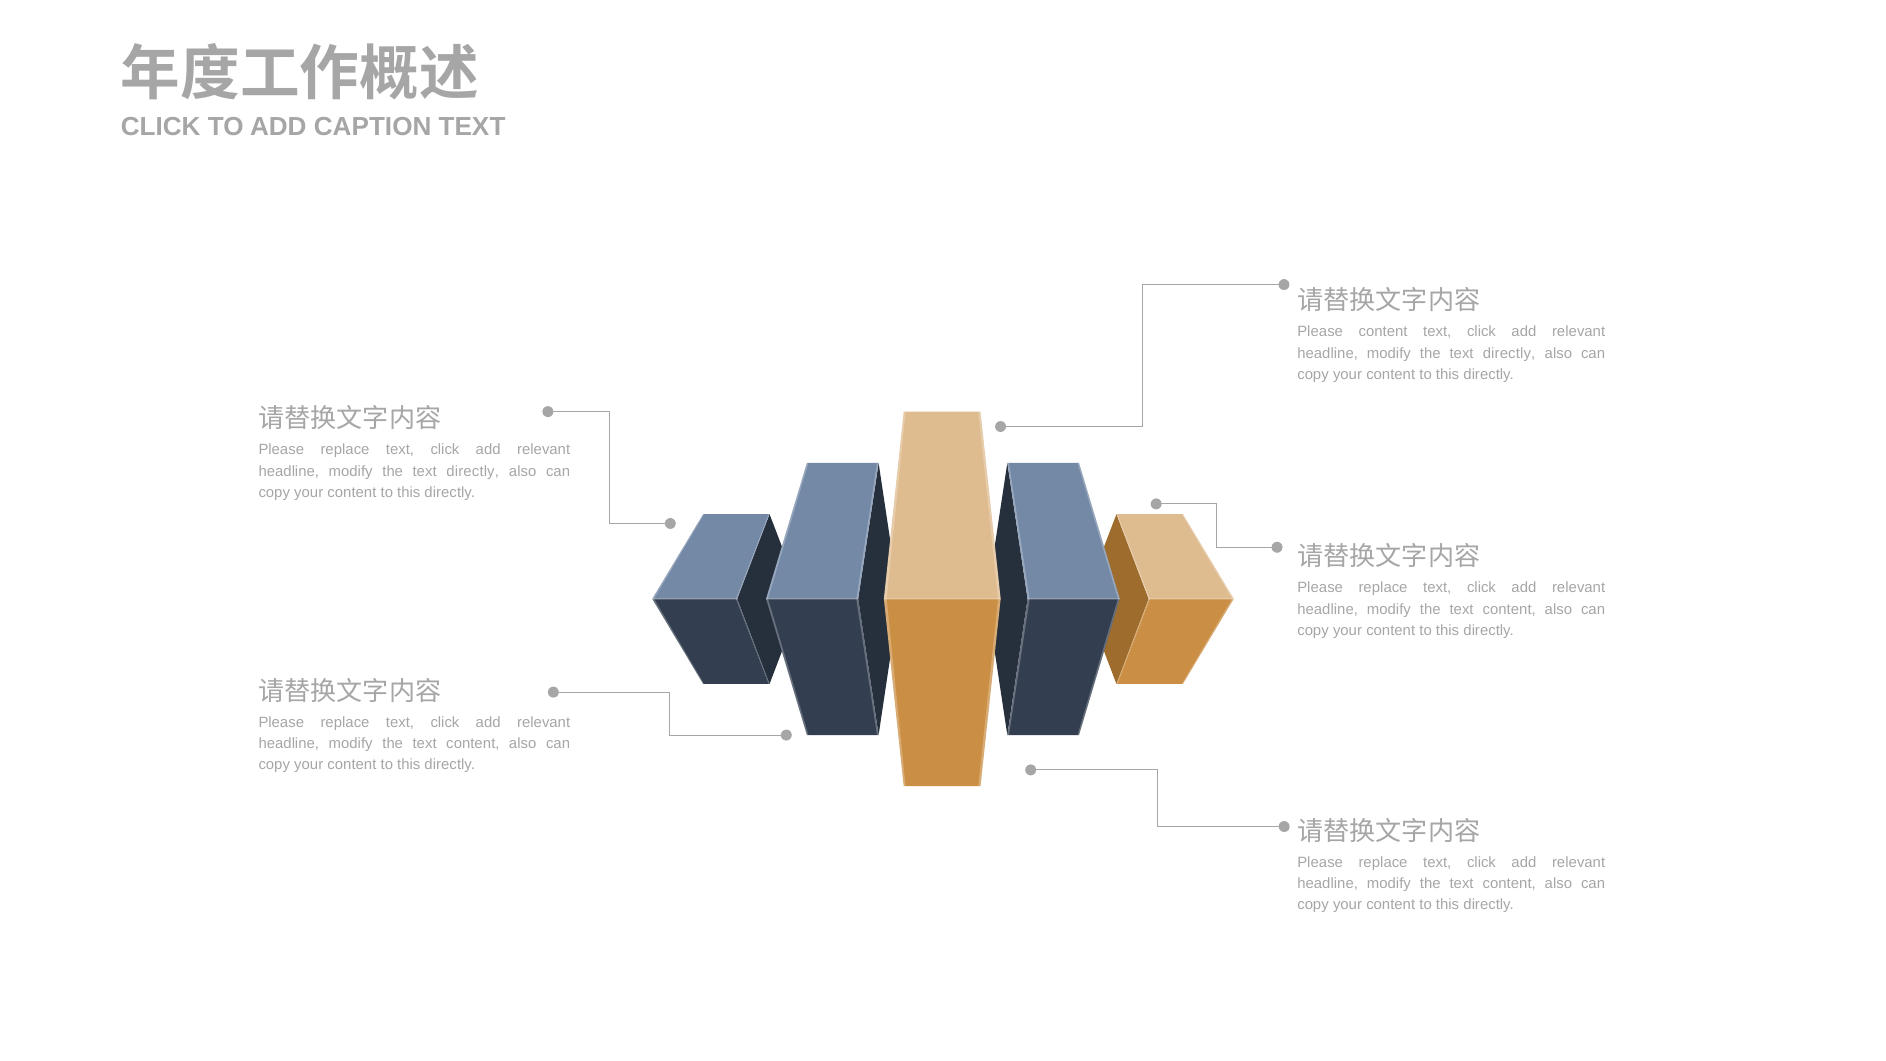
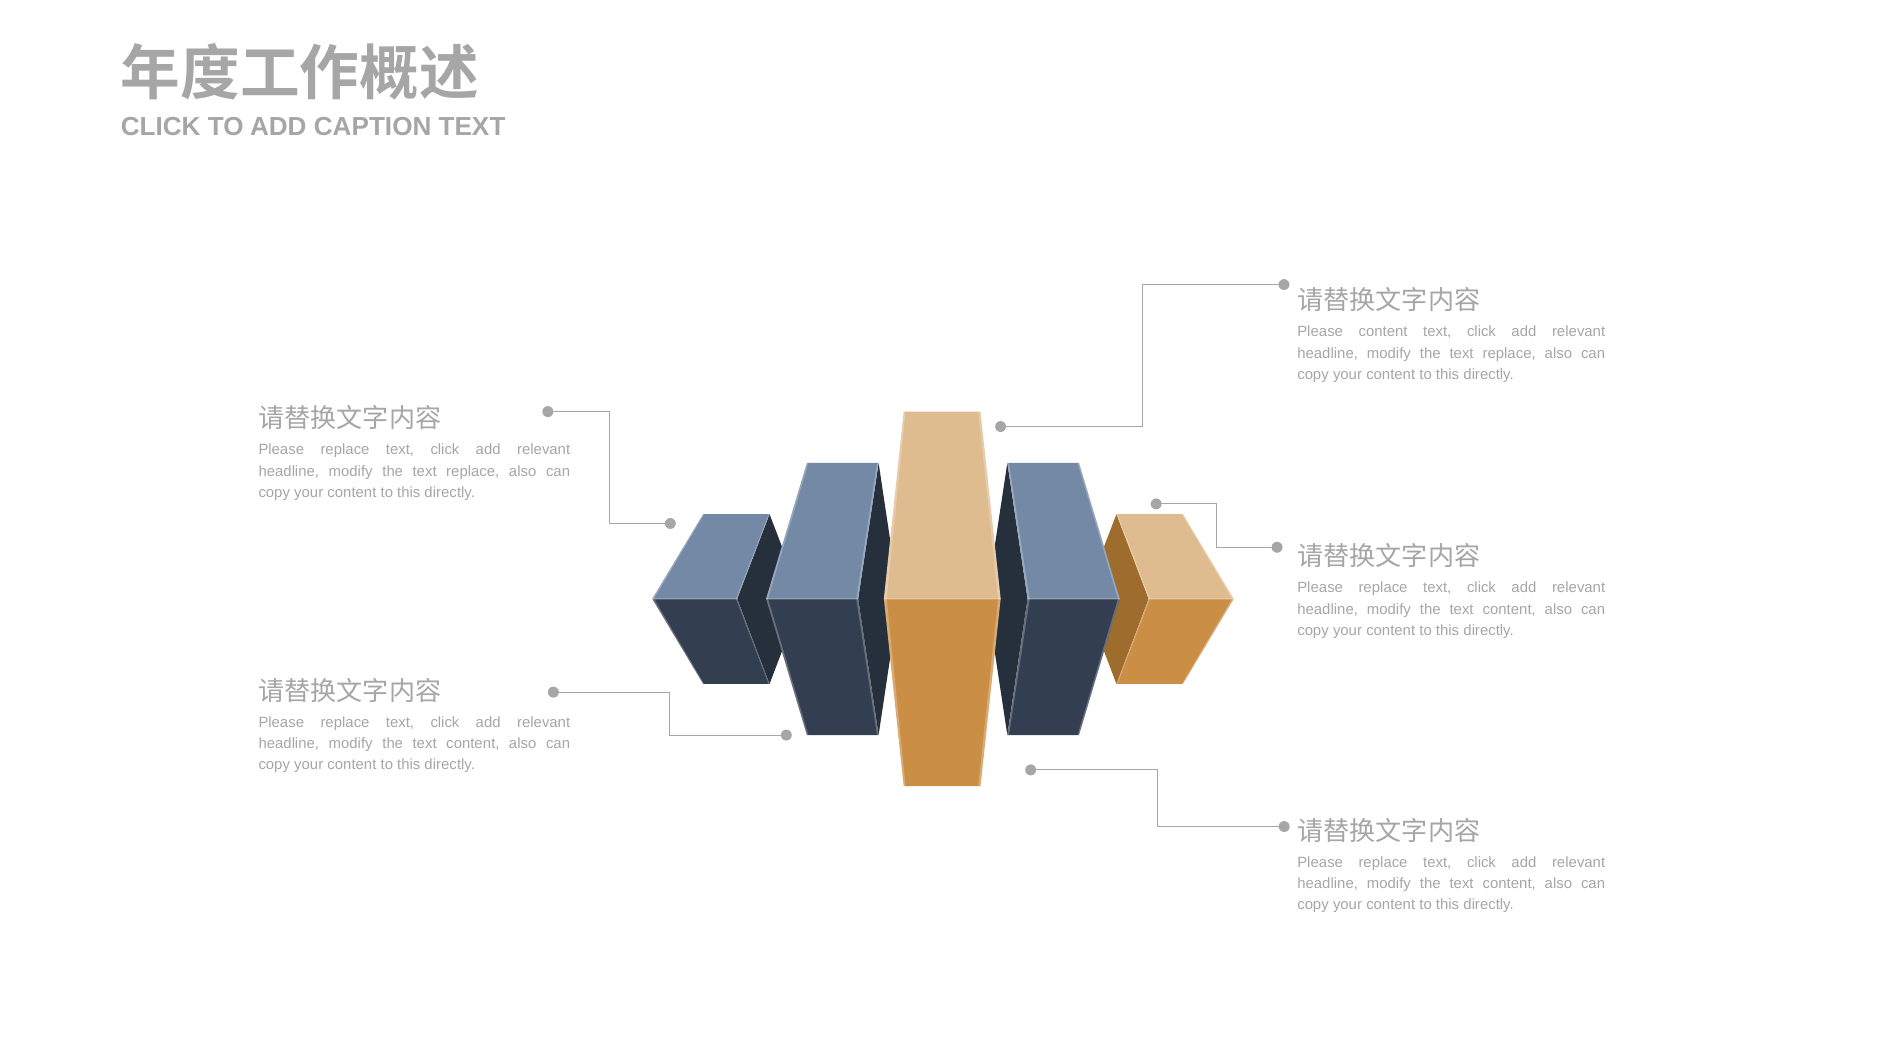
directly: directly -> replace (1509, 353)
directly: directly -> replace (473, 471)
